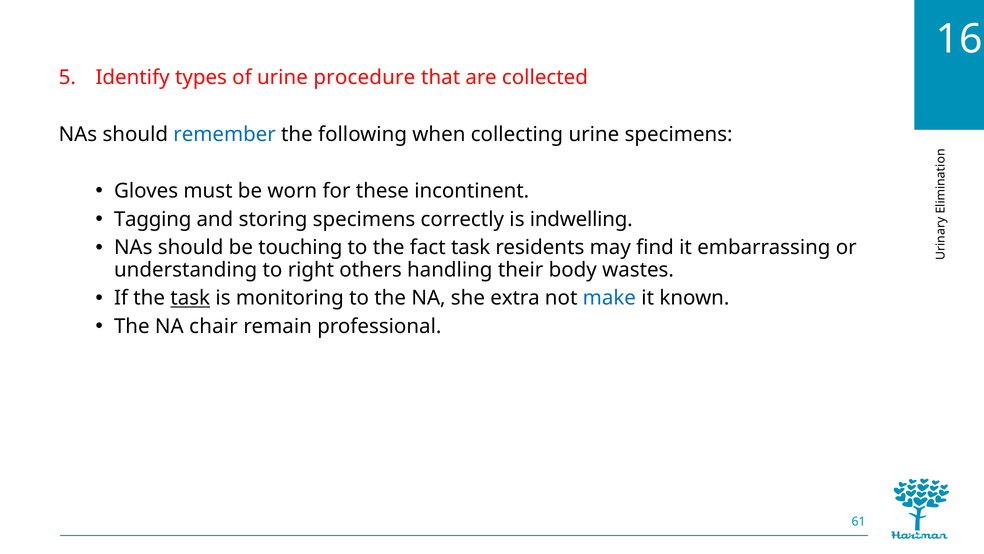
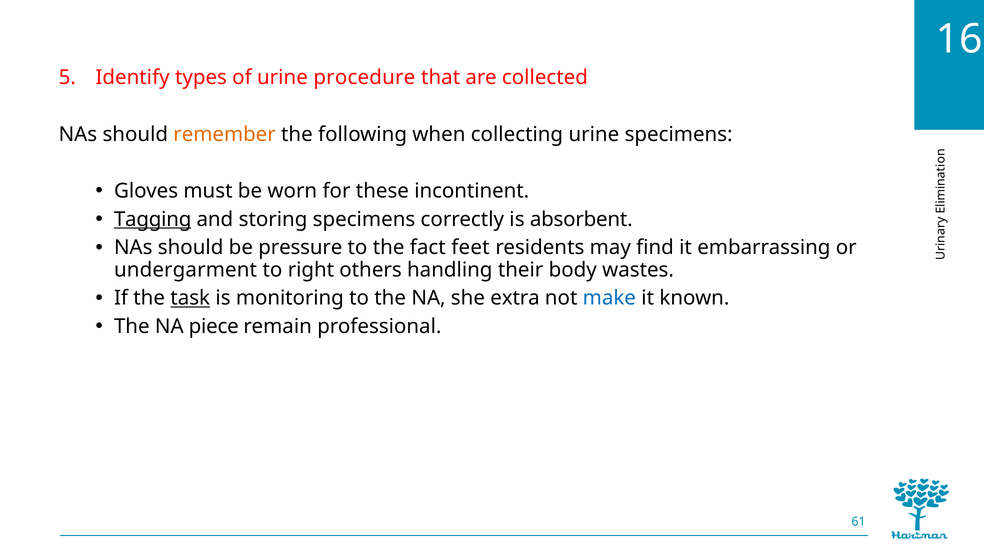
remember colour: blue -> orange (225, 134)
Tagging underline: none -> present (153, 219)
indwelling: indwelling -> absorbent (581, 219)
touching: touching -> pressure (300, 247)
fact task: task -> feet (470, 247)
understanding: understanding -> undergarment (186, 270)
chair: chair -> piece (214, 326)
